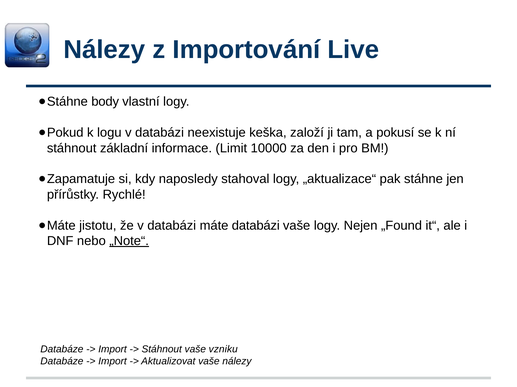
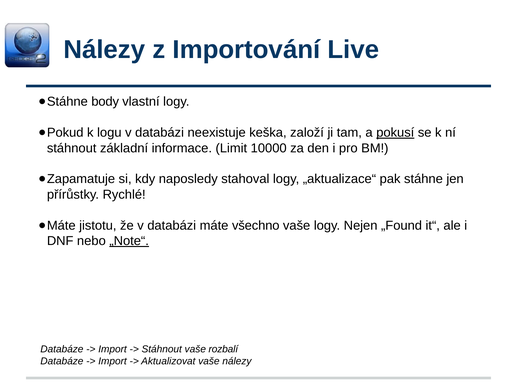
pokusí underline: none -> present (395, 133)
máte databázi: databázi -> všechno (256, 226)
vzniku: vzniku -> rozbalí (223, 350)
